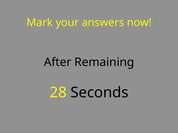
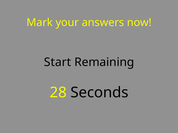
After: After -> Start (58, 62)
